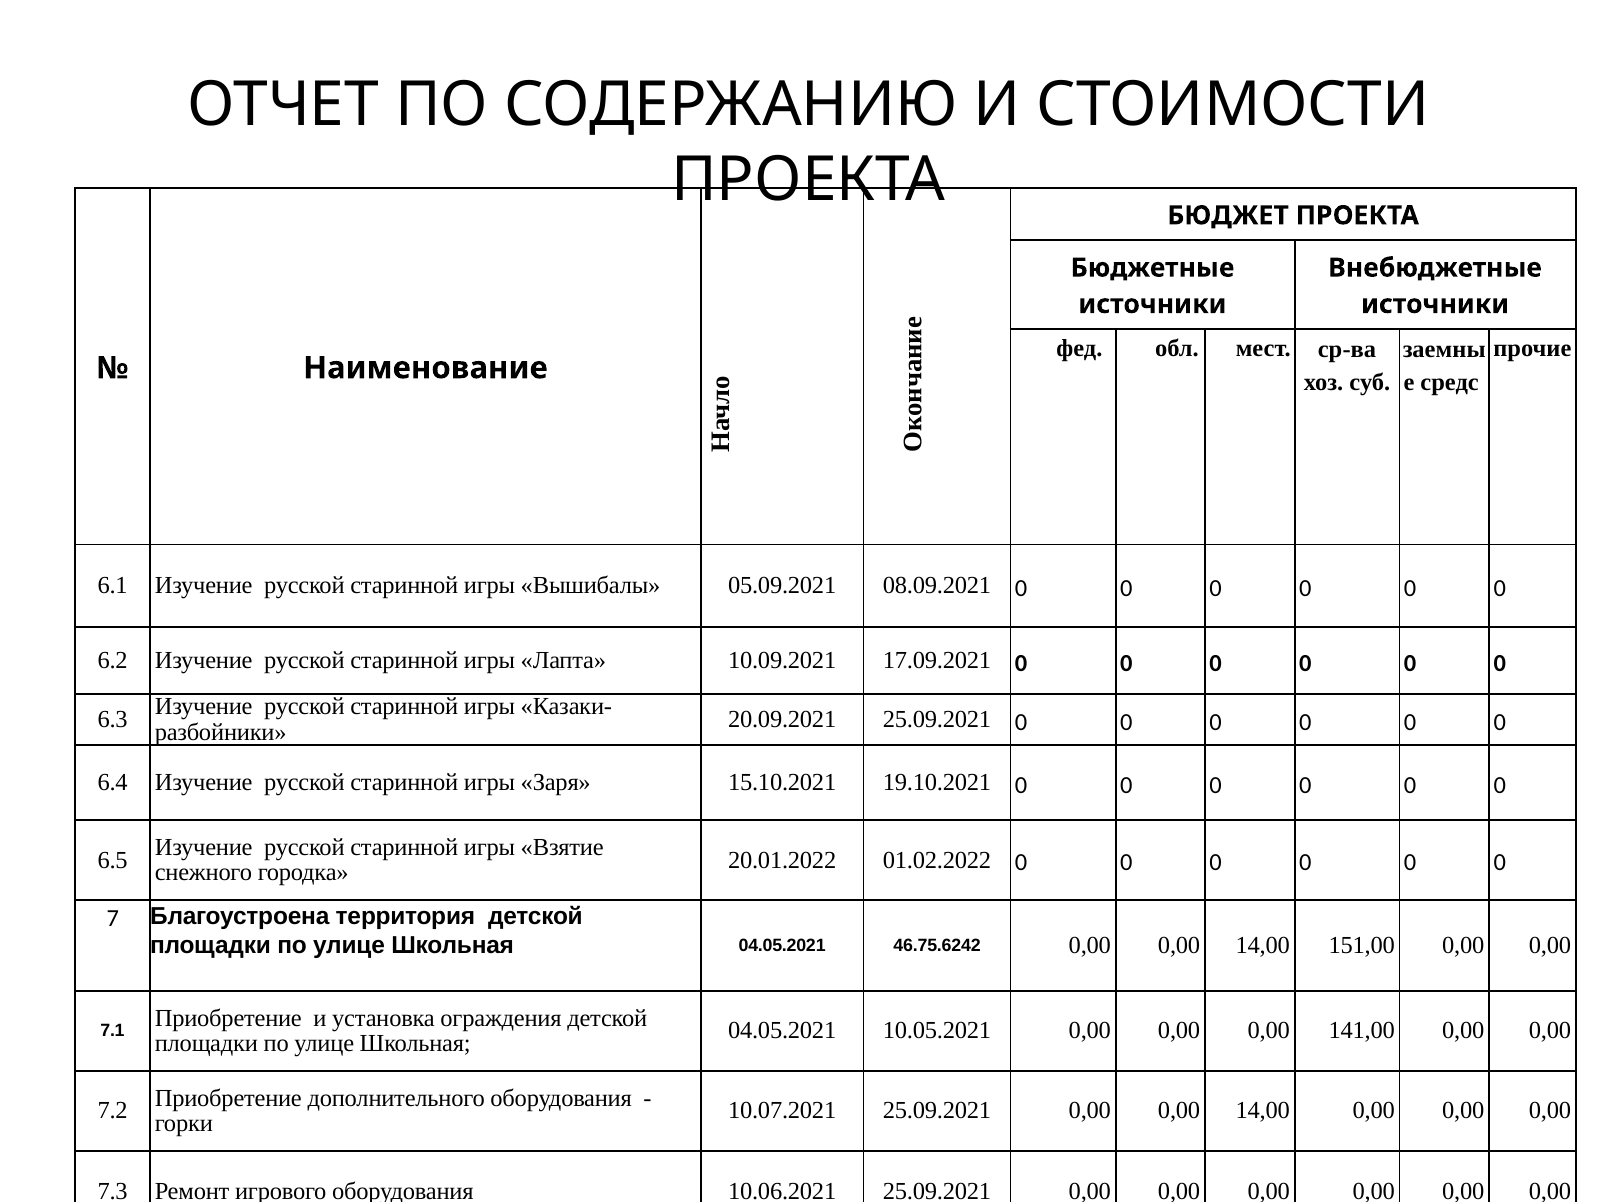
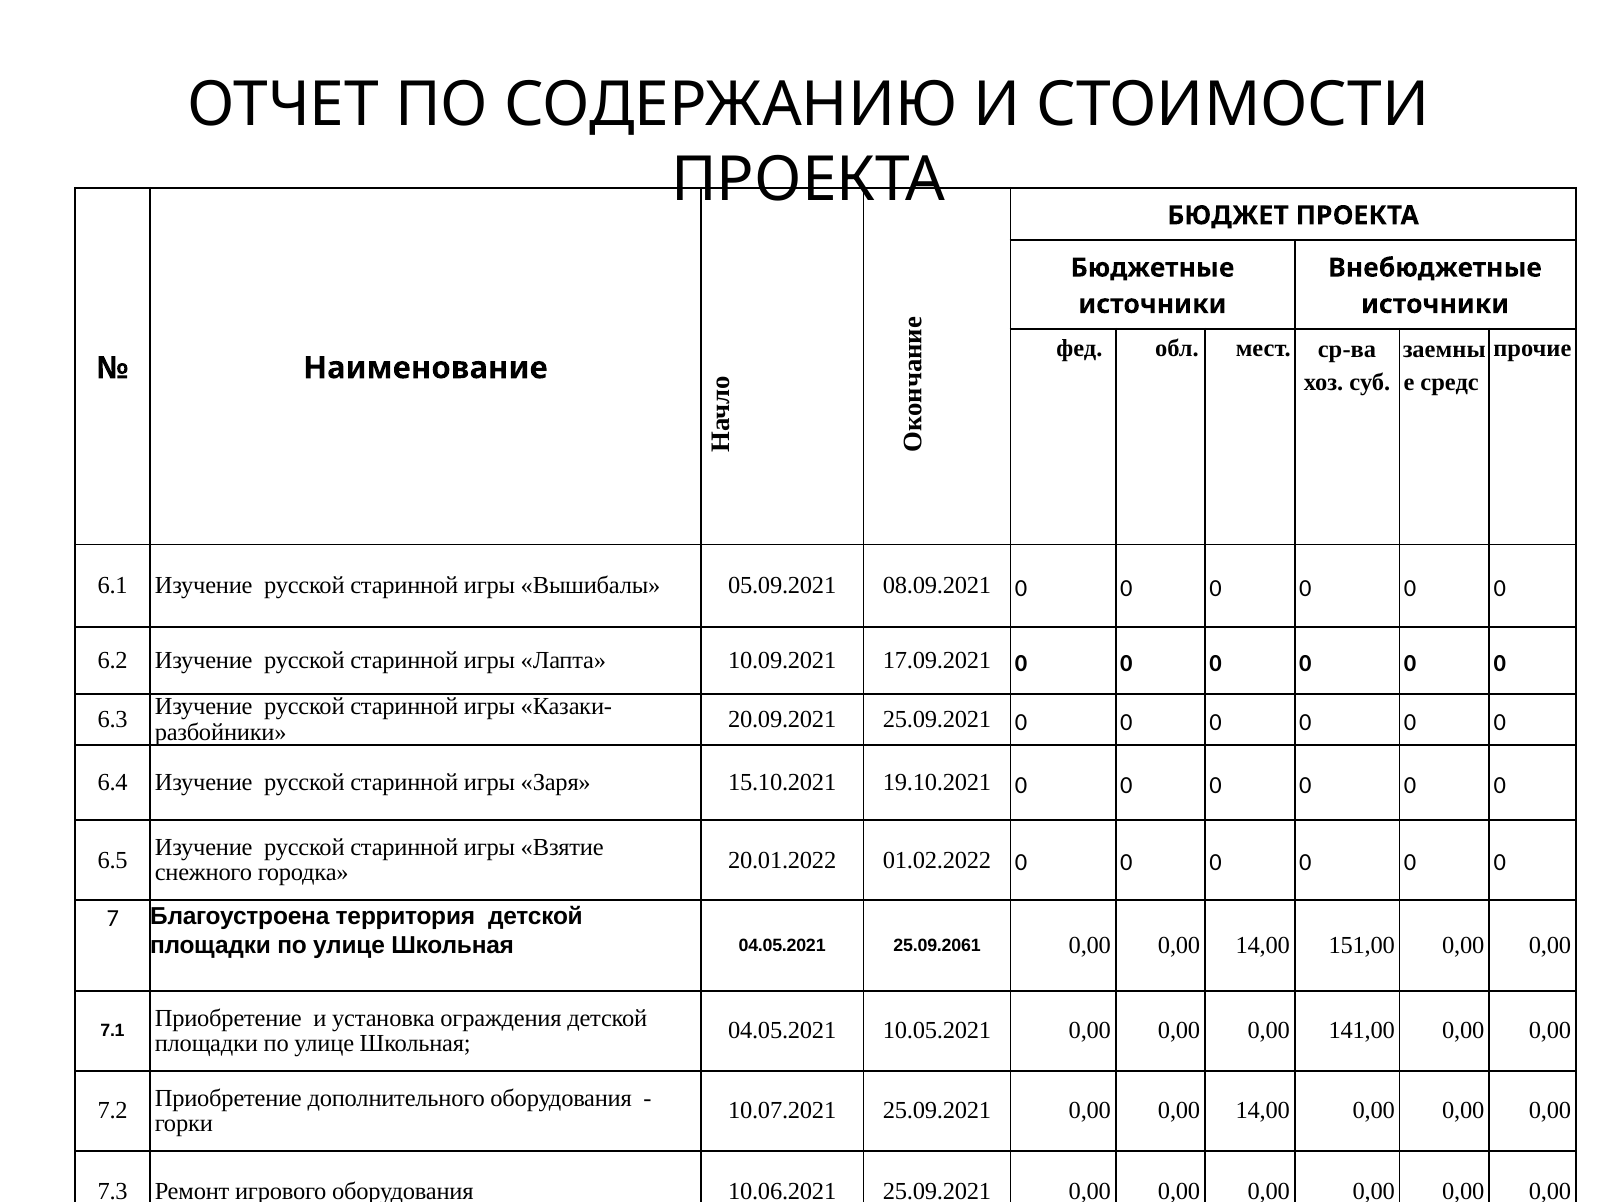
46.75.6242: 46.75.6242 -> 25.09.2061 (937, 945)
